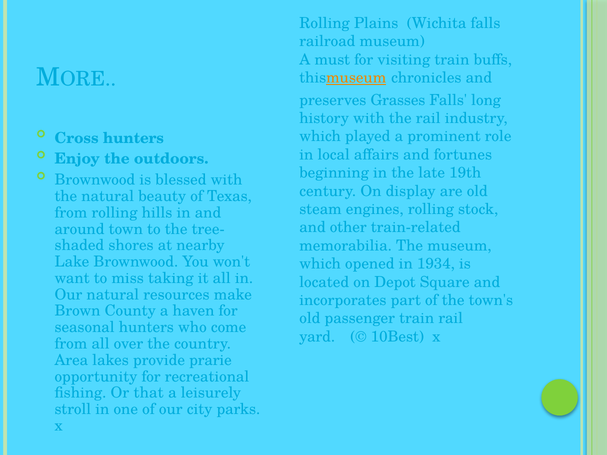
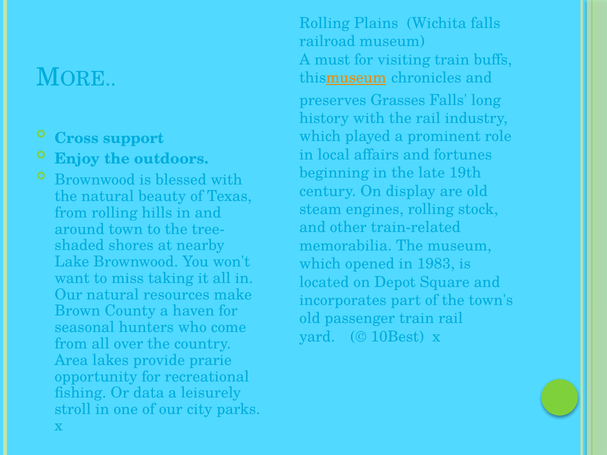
Cross hunters: hunters -> support (133, 138)
1934: 1934 -> 1983 (436, 264)
that: that -> data (149, 393)
